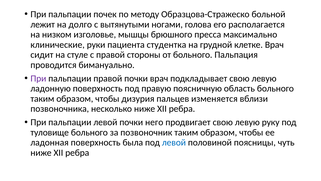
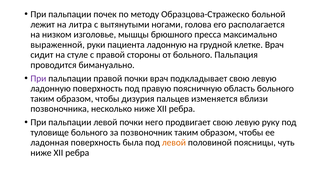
долго: долго -> литра (80, 24)
клинические: клинические -> выраженной (58, 45)
пациента студентка: студентка -> ладонную (167, 45)
левой colour: blue -> orange (174, 142)
